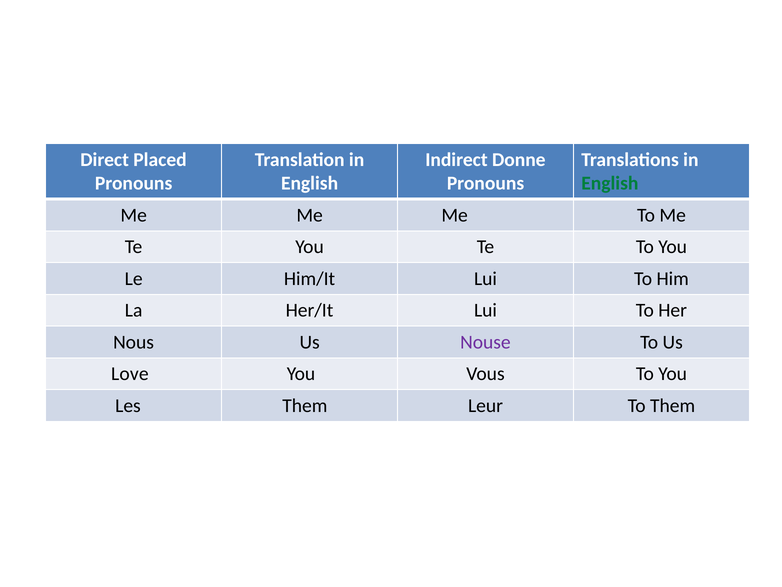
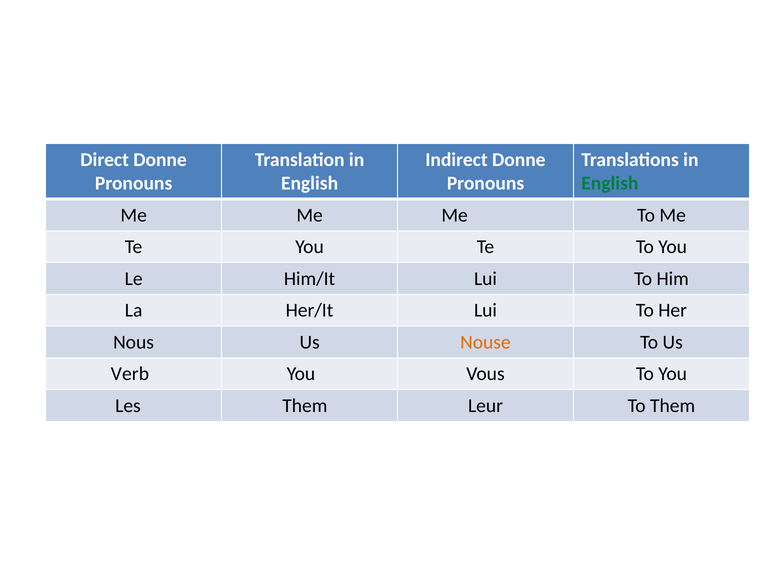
Direct Placed: Placed -> Donne (160, 159)
Nouse colour: purple -> orange (485, 342)
Love: Love -> Verb (130, 374)
